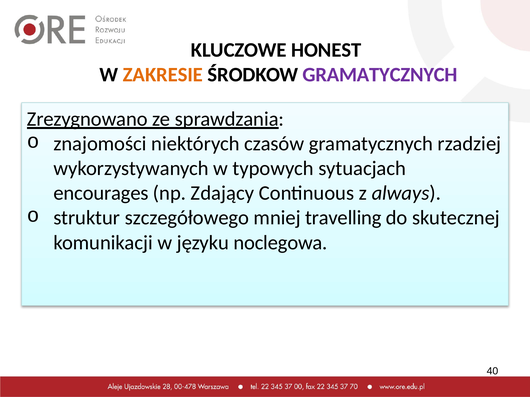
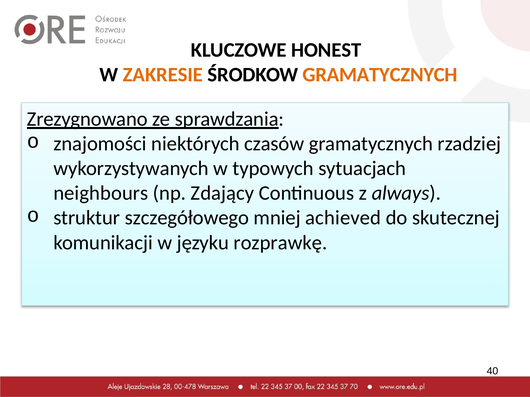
GRAMATYCZNYCH colour: purple -> orange (380, 75)
encourages: encourages -> neighbours (101, 193)
travelling: travelling -> achieved (343, 218)
noclegowa: noclegowa -> rozprawkę (280, 243)
